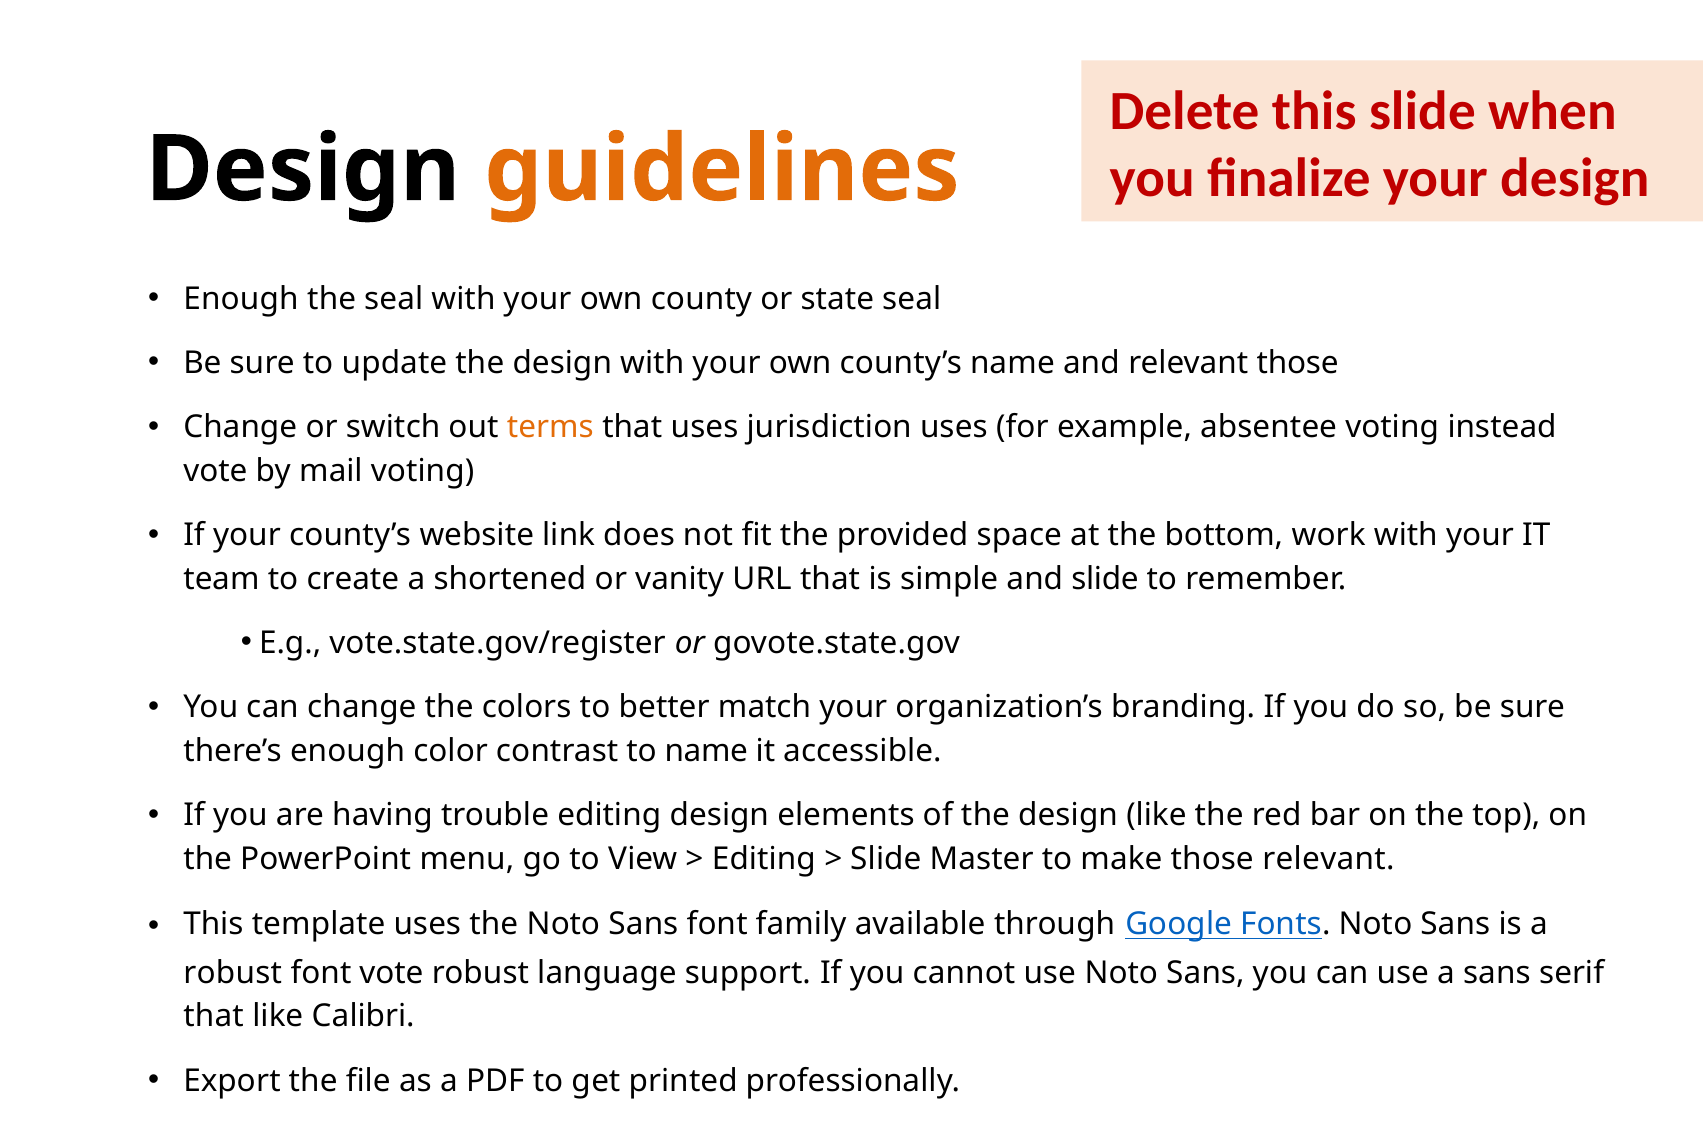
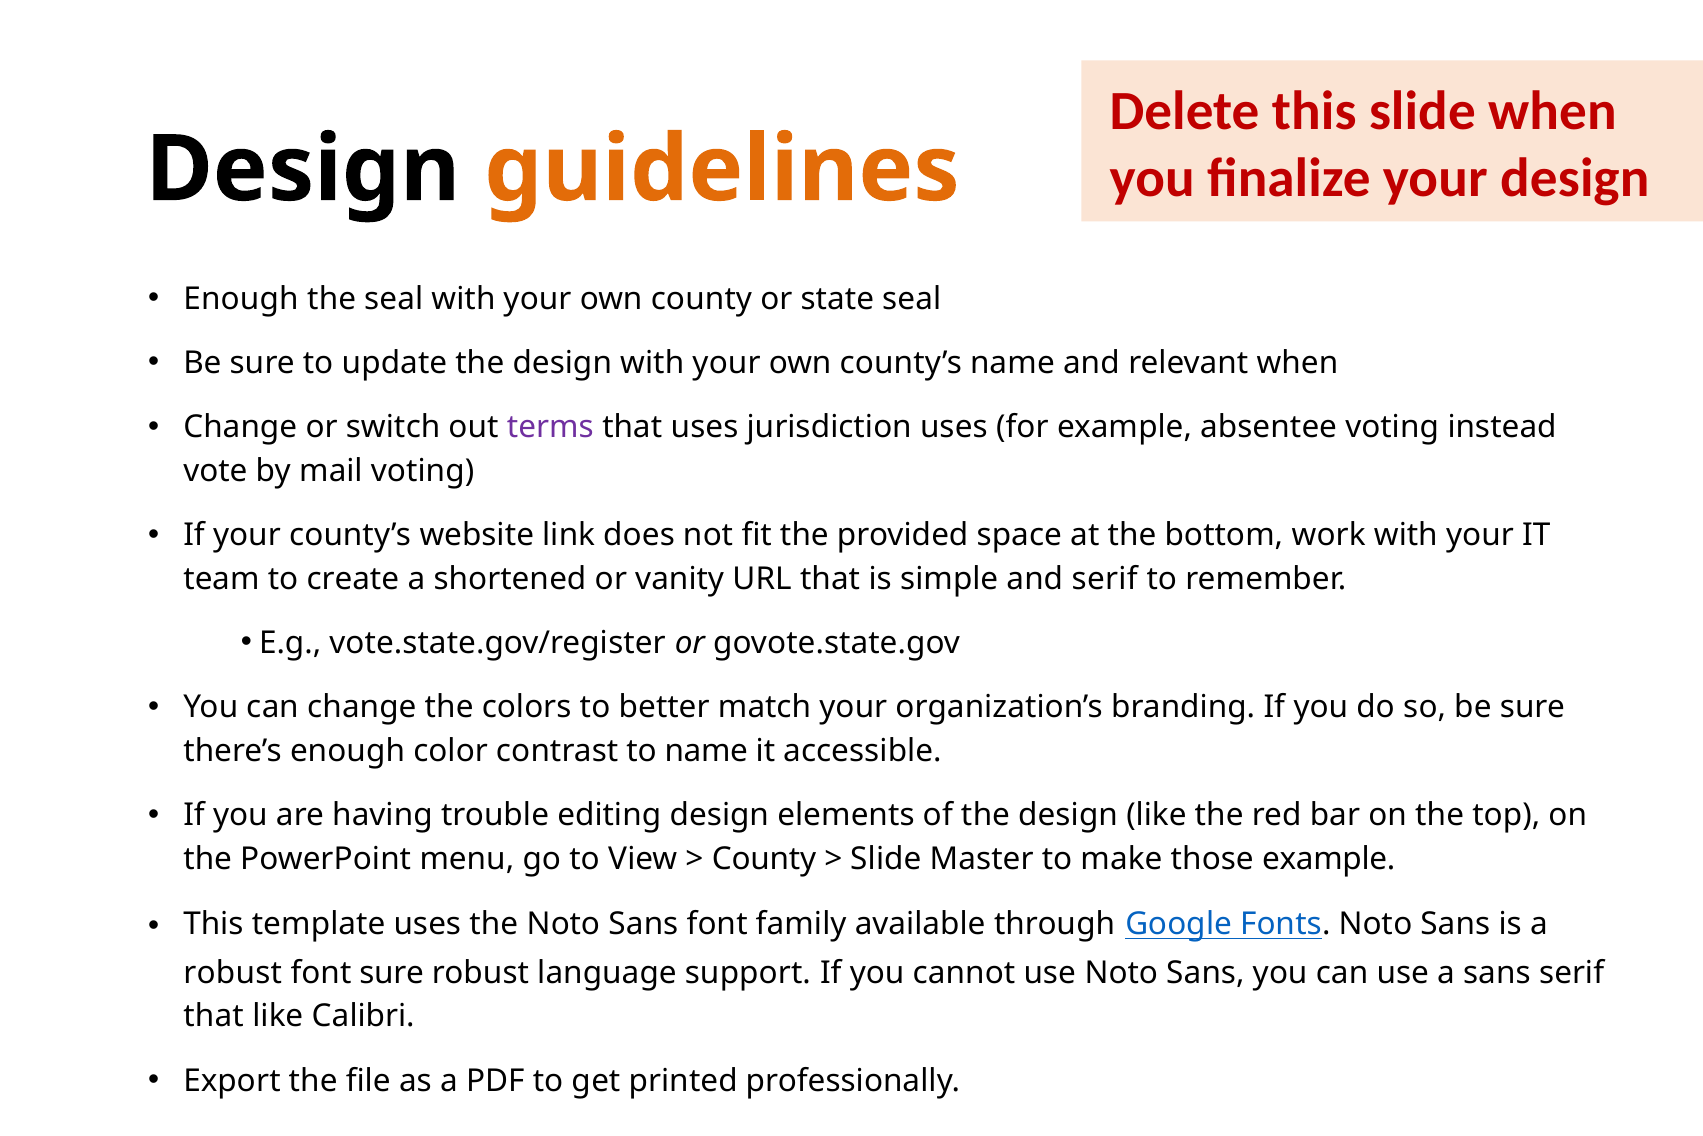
relevant those: those -> when (1297, 363)
terms colour: orange -> purple (550, 427)
and slide: slide -> serif (1105, 578)
Editing: Editing -> County (764, 858)
those relevant: relevant -> example (1329, 858)
font vote: vote -> sure (392, 973)
